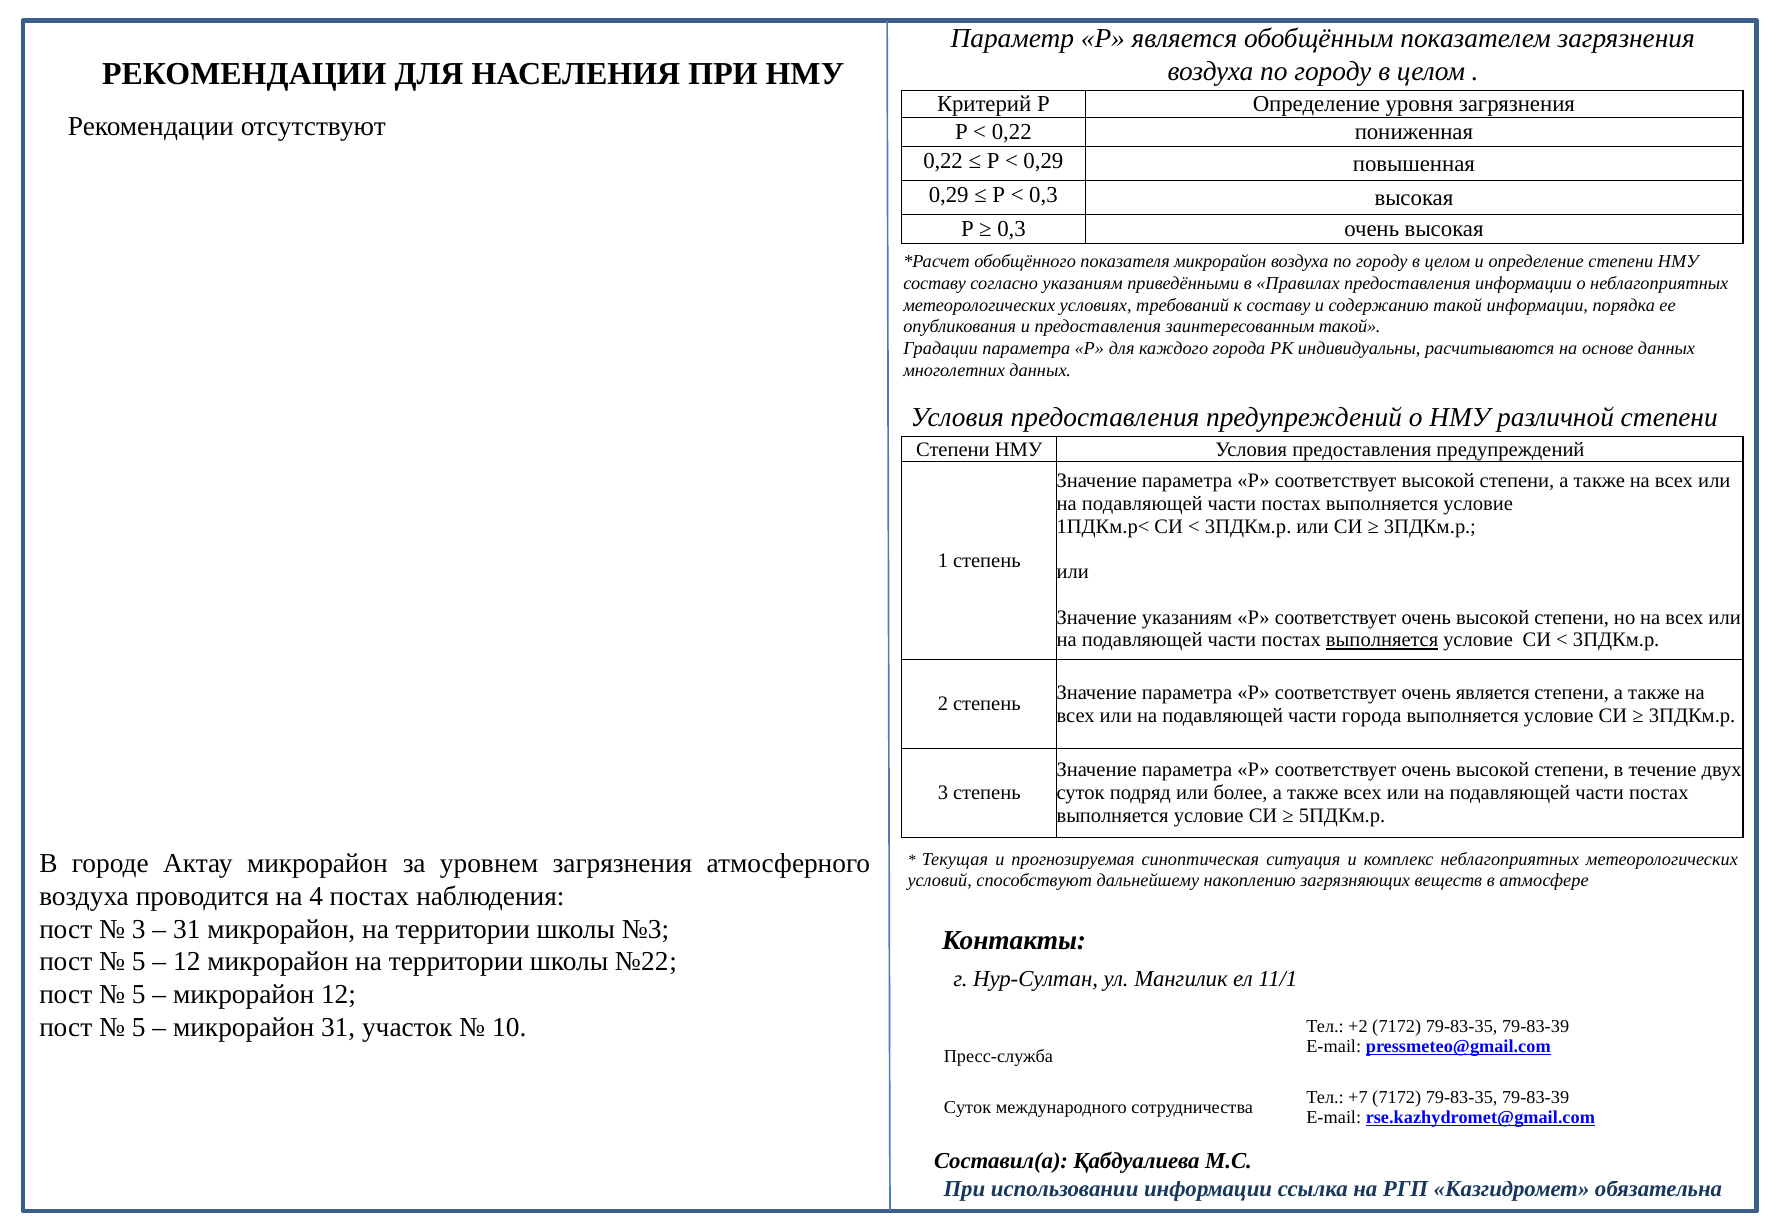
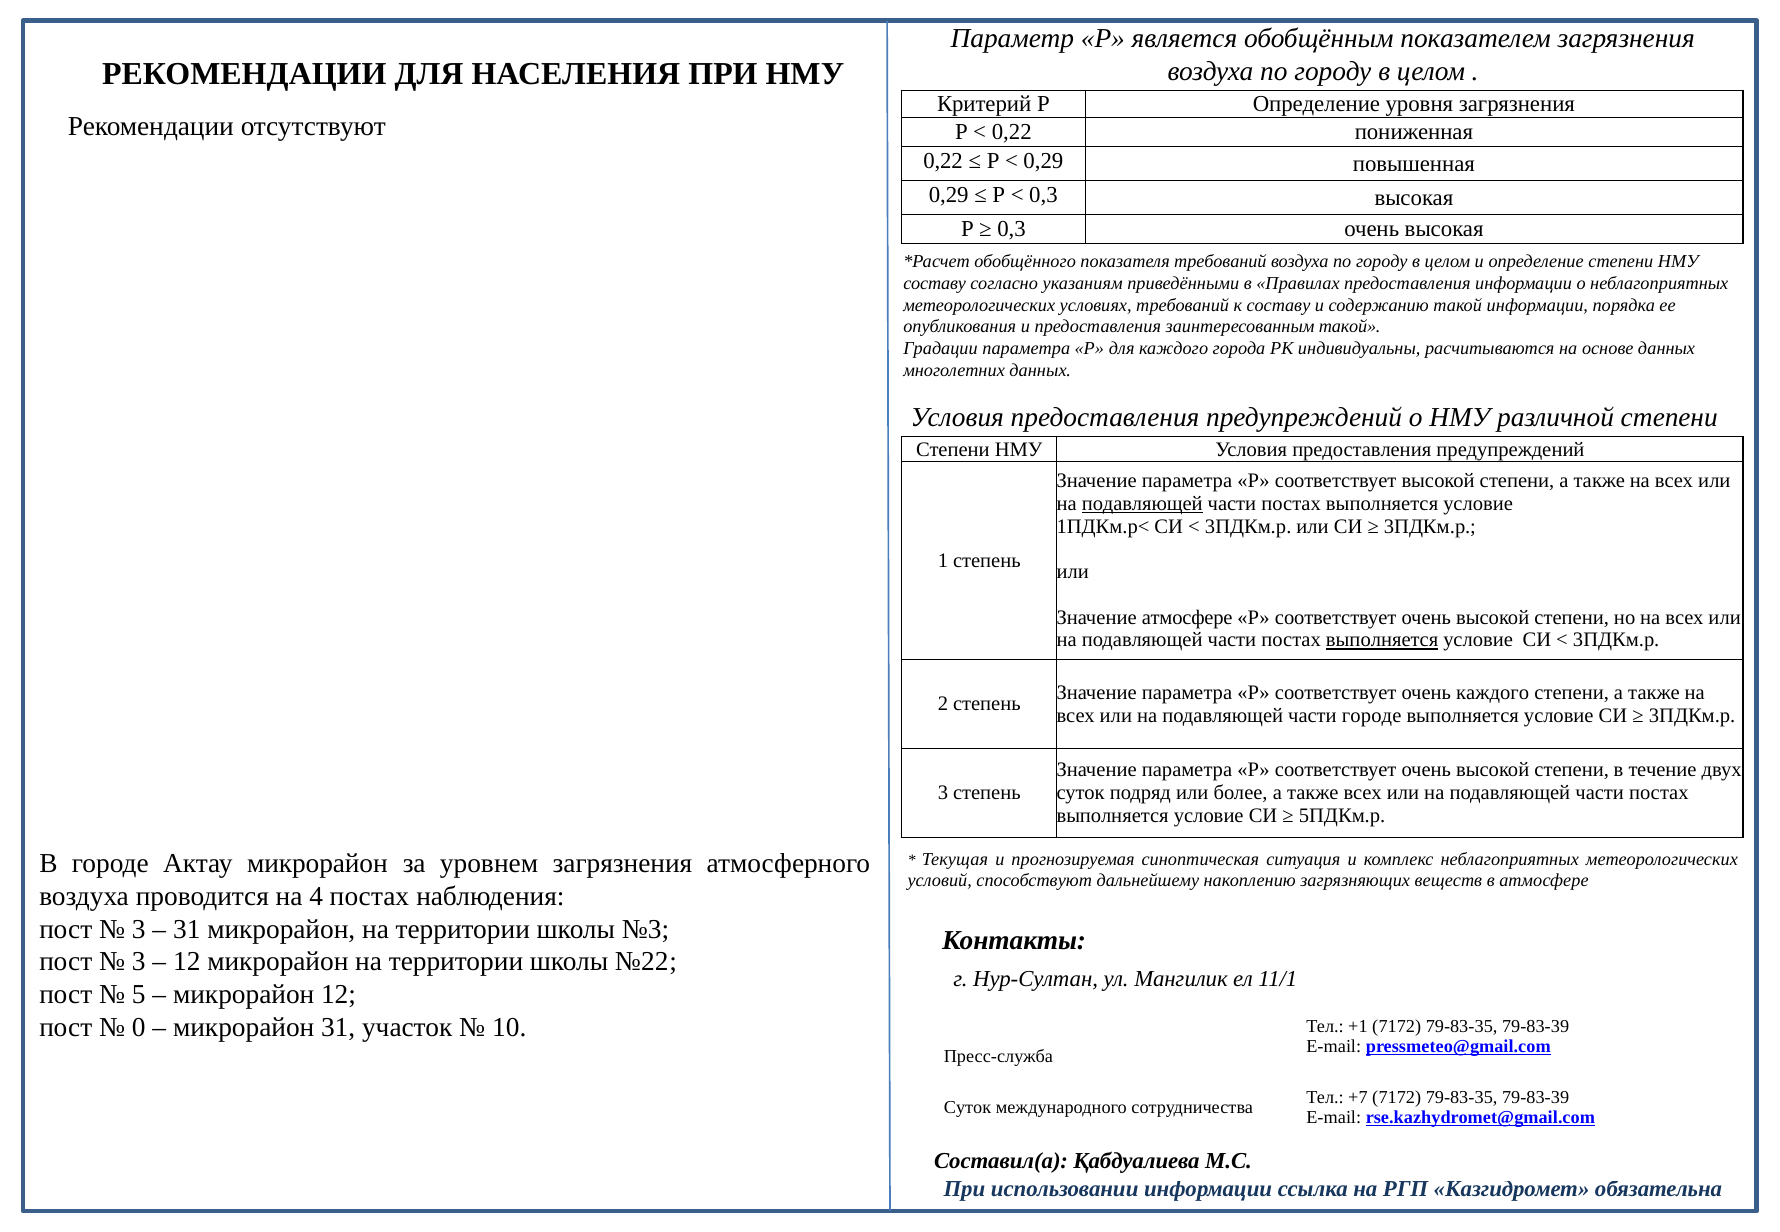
показателя микрорайон: микрорайон -> требований (1220, 261)
подавляющей underline: none -> present (1142, 504)
Значение указаниям: указаниям -> атмосфере (1187, 618)
очень является: является -> каждого (1493, 693)
части города: города -> городе (1372, 715)
5: 5 -> 3 (139, 962)
5: 5 -> 0 (139, 1028)
+2: +2 -> +1 (1358, 1026)
